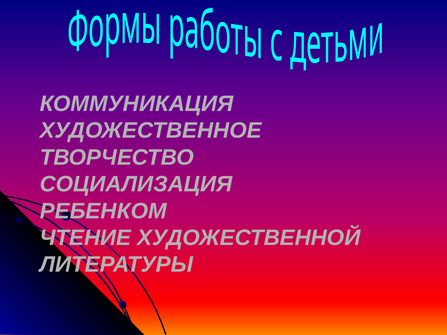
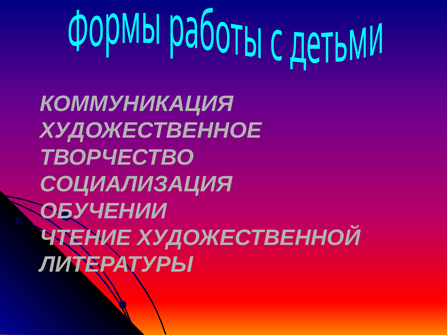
РЕБЕНКОМ: РЕБЕНКОМ -> ОБУЧЕНИИ (103, 211)
